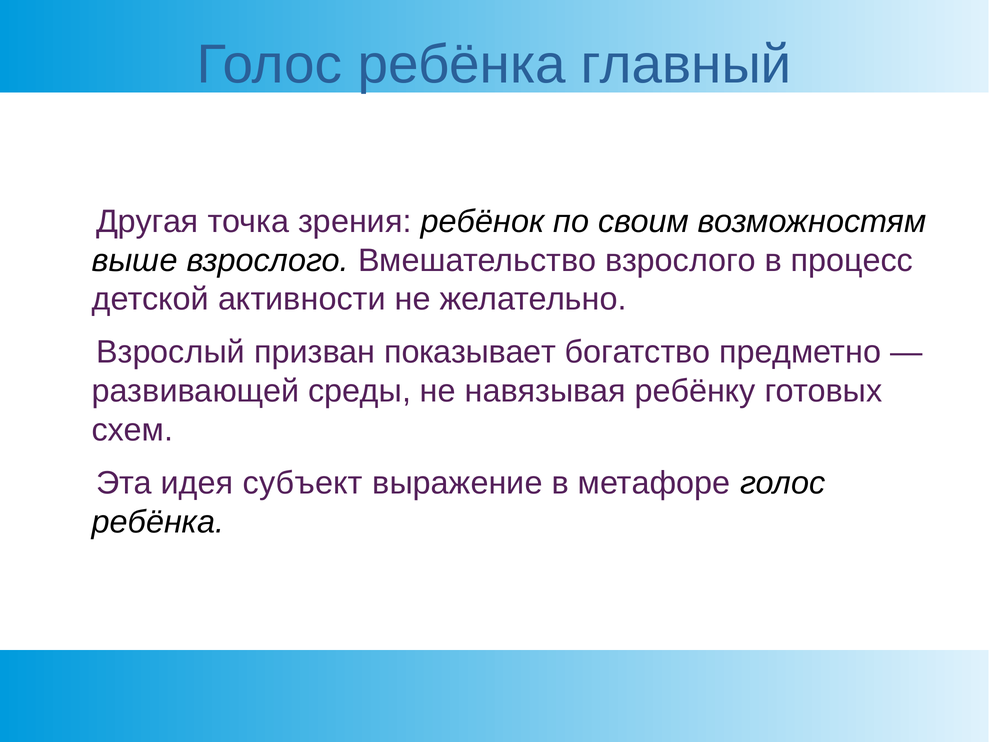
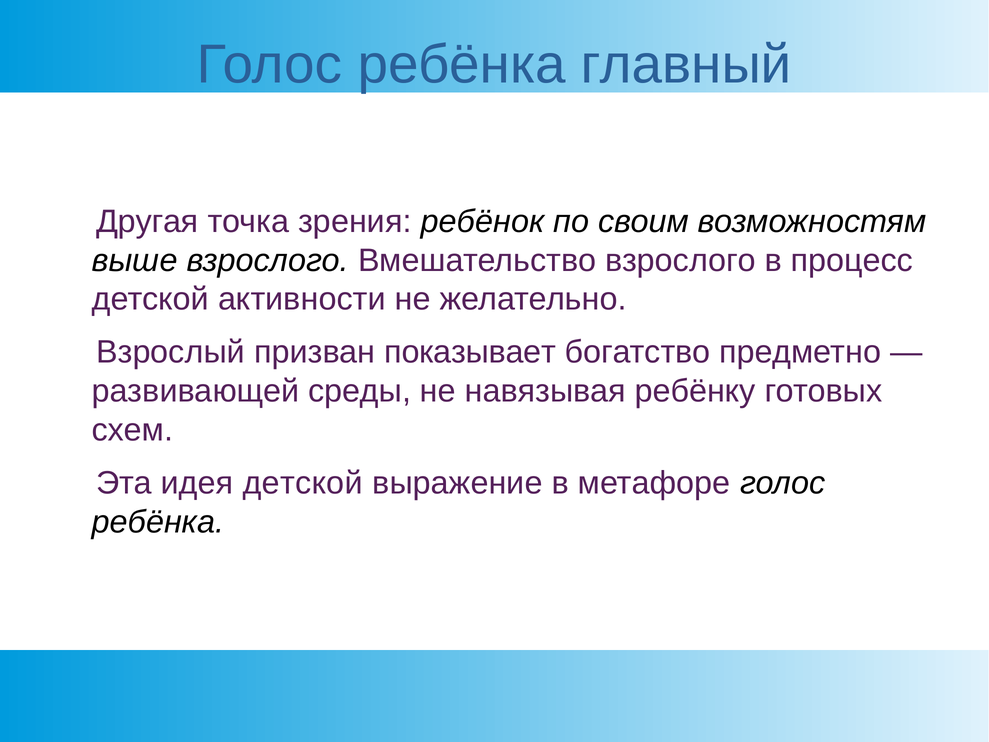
идея субъект: субъект -> детской (303, 483)
